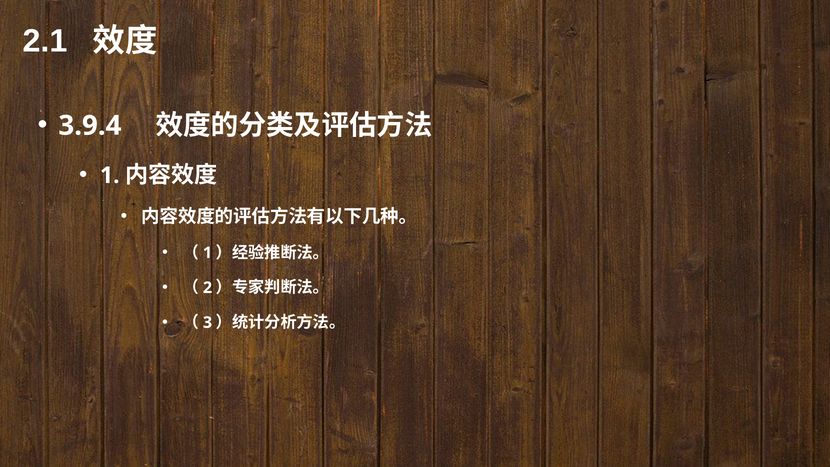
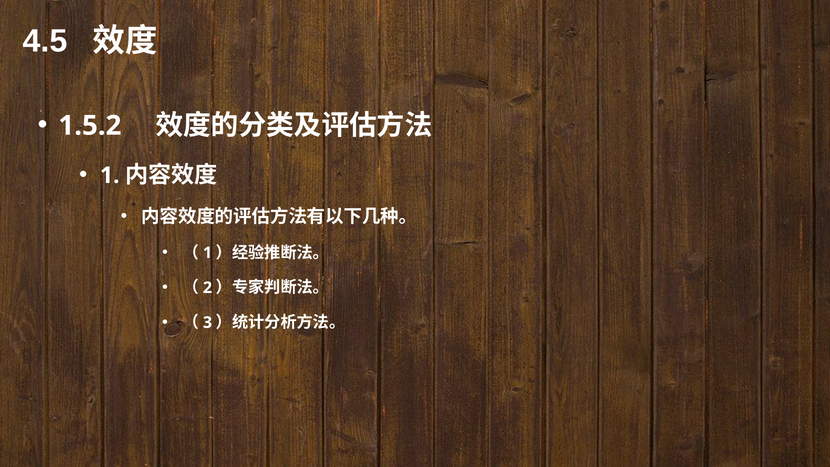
2.1: 2.1 -> 4.5 (45, 41)
3.9.4: 3.9.4 -> 1.5.2 (90, 126)
